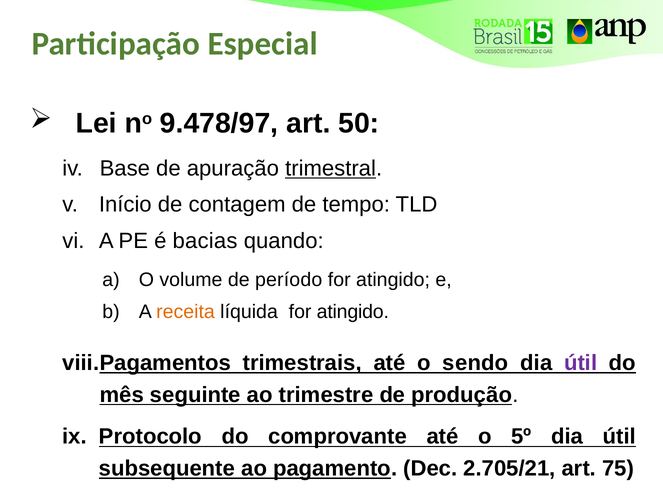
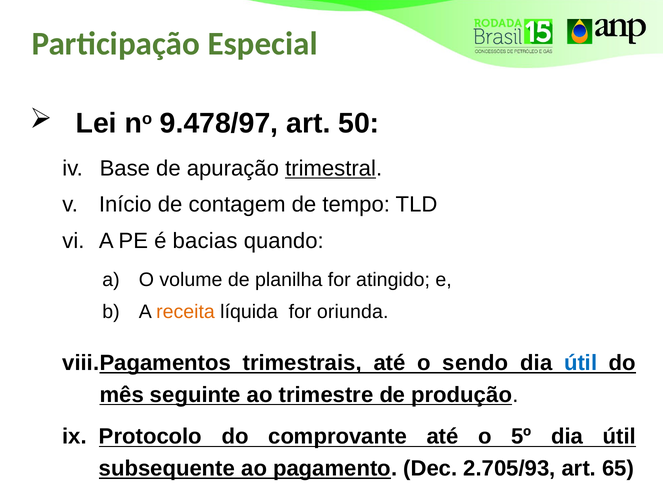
período: período -> planilha (289, 280)
líquida for atingido: atingido -> oriunda (353, 312)
útil colour: purple -> blue (581, 363)
2.705/21: 2.705/21 -> 2.705/93 (510, 469)
75: 75 -> 65 (618, 469)
